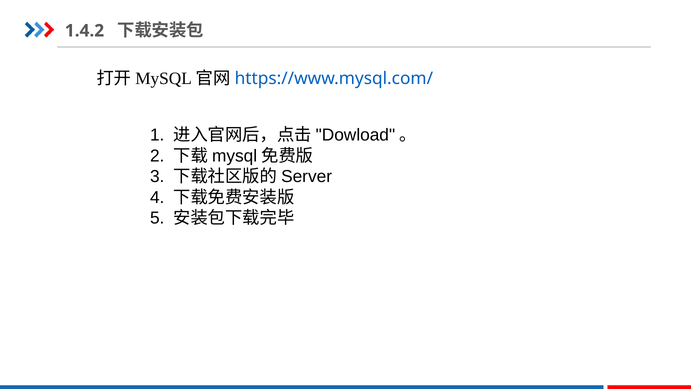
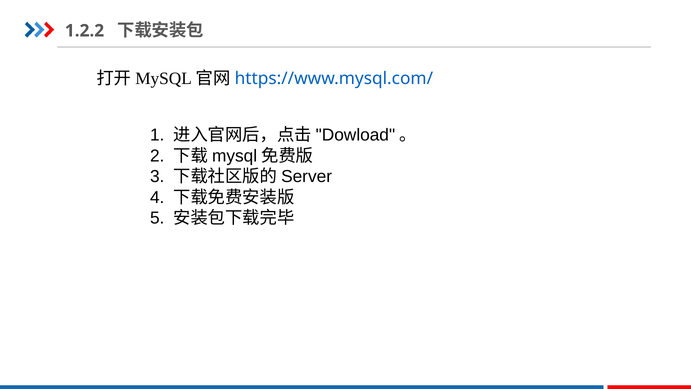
1.4.2: 1.4.2 -> 1.2.2 (85, 31)
